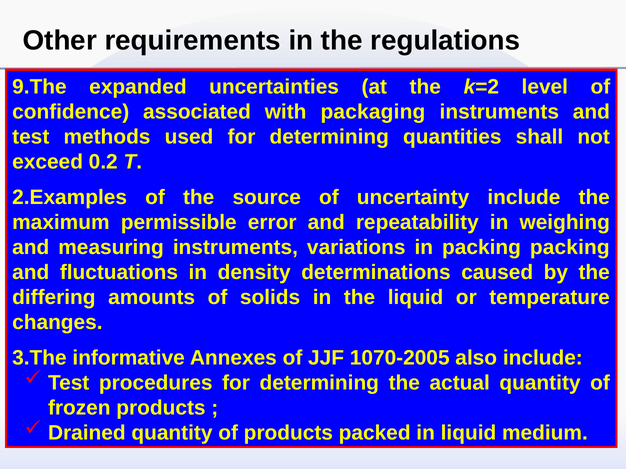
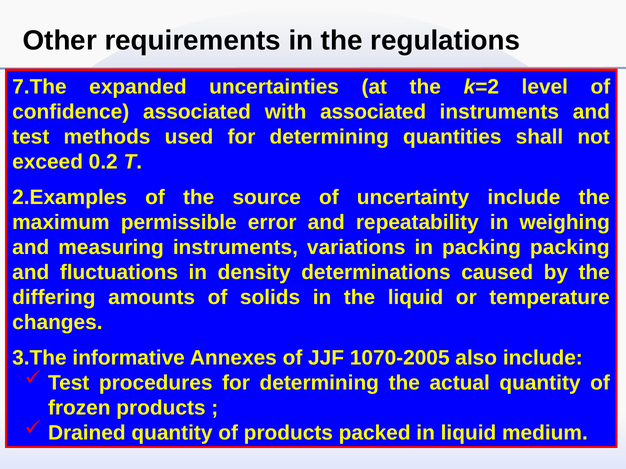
9.The: 9.The -> 7.The (39, 87)
with packaging: packaging -> associated (373, 112)
